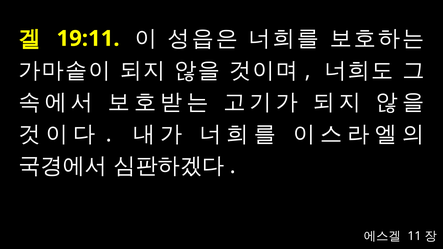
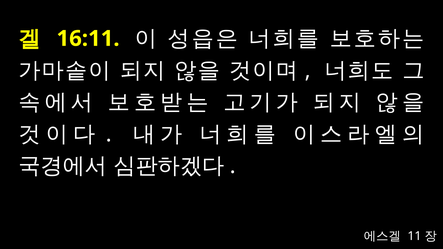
19:11: 19:11 -> 16:11 (88, 39)
